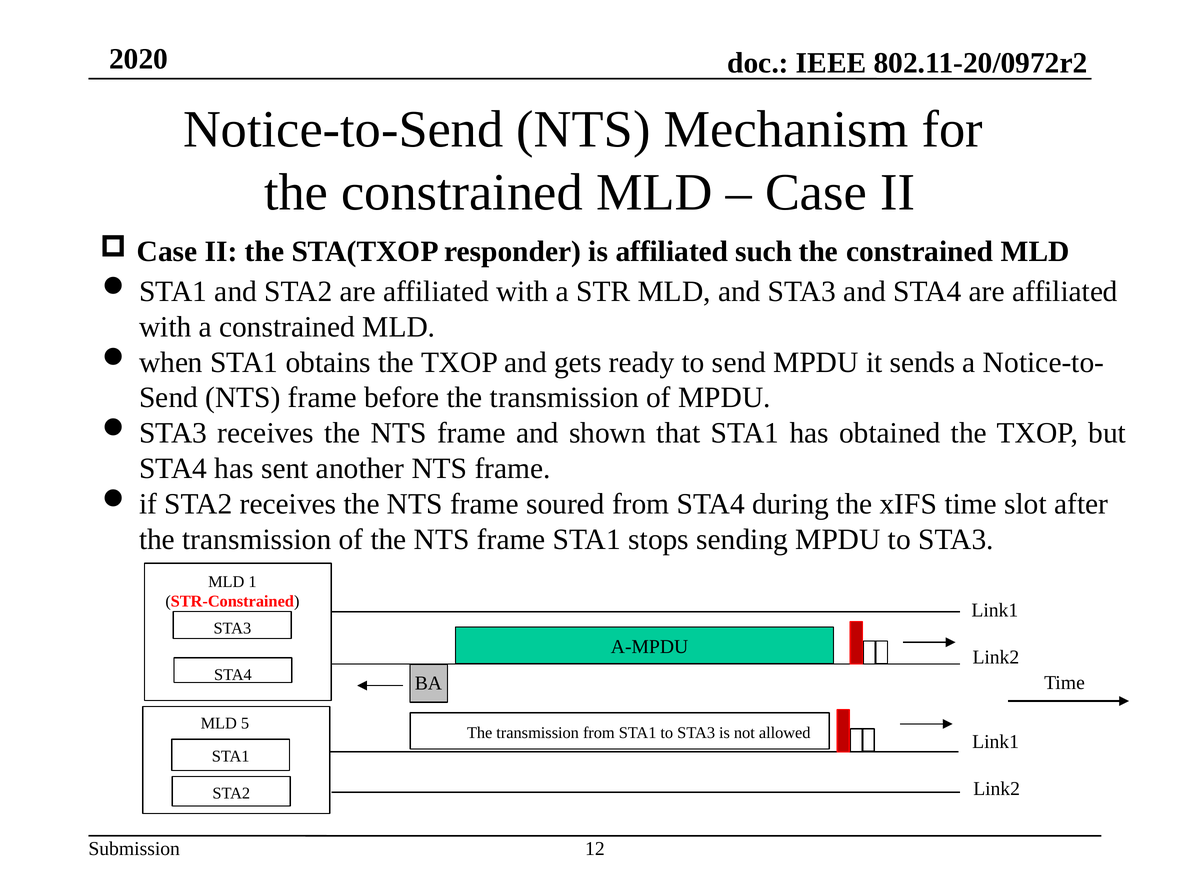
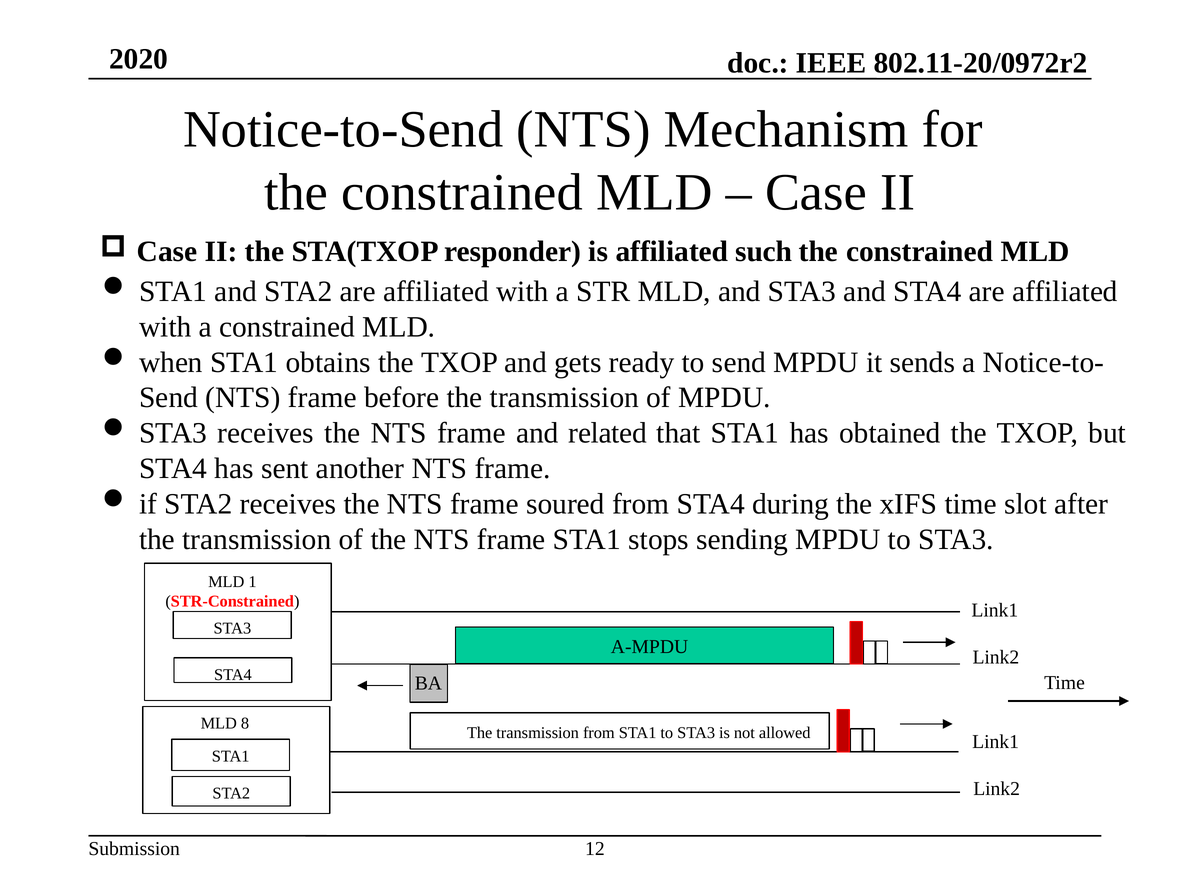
shown: shown -> related (608, 433)
5: 5 -> 8 (245, 723)
